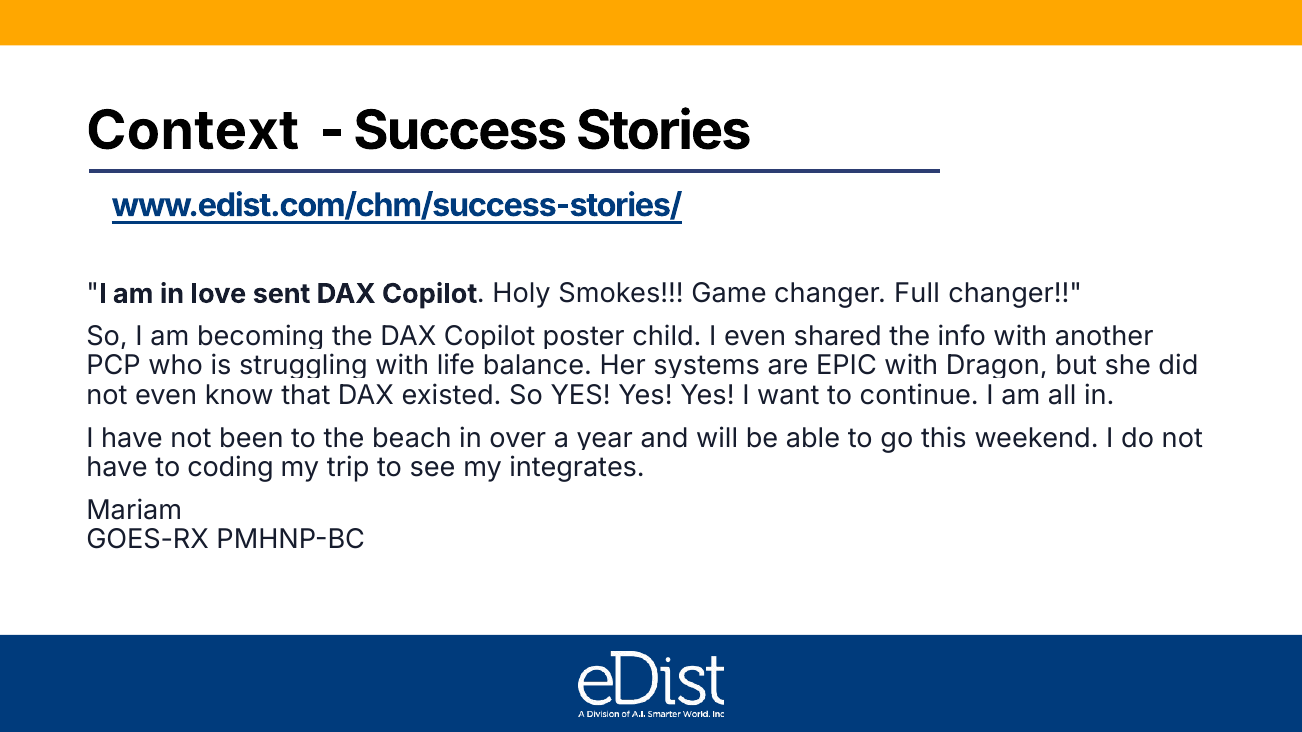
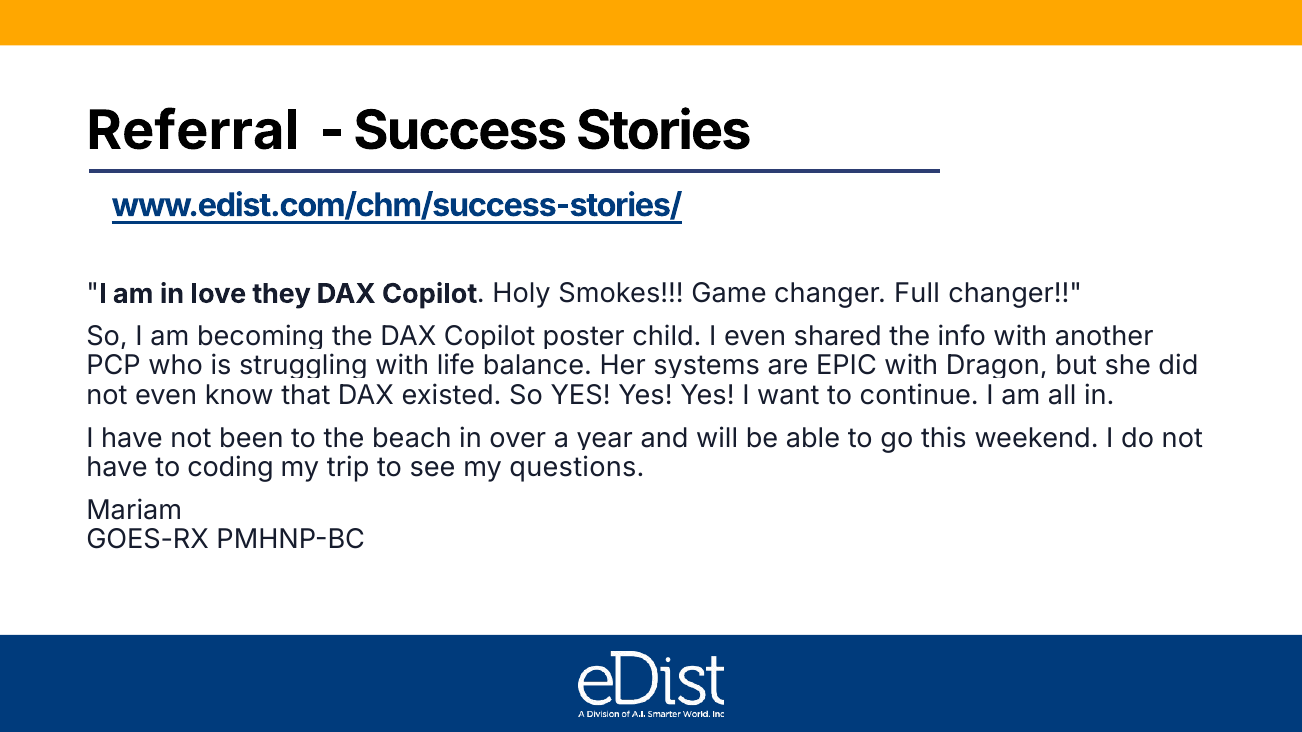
Context: Context -> Referral (193, 131)
sent: sent -> they (282, 294)
integrates: integrates -> questions (577, 468)
